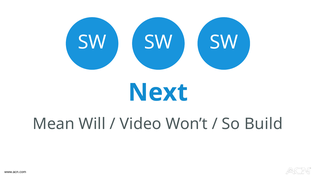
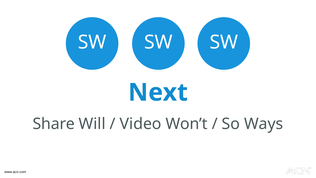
Mean: Mean -> Share (54, 124)
Build: Build -> Ways (264, 124)
